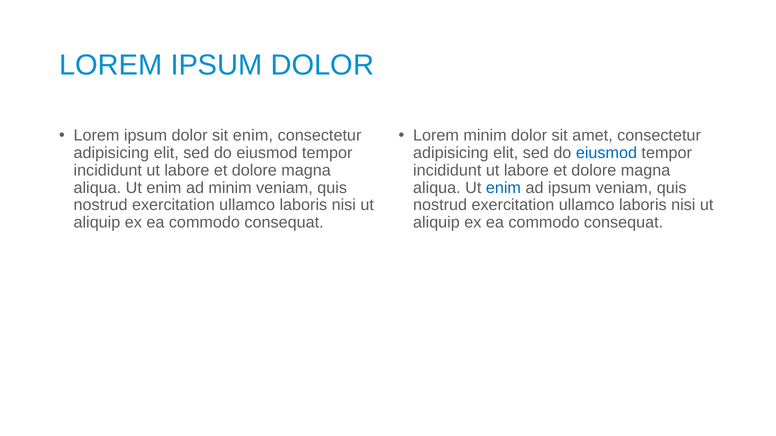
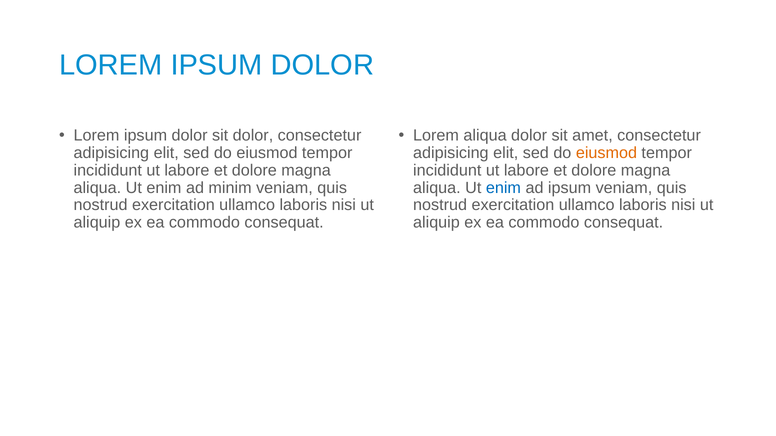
sit enim: enim -> dolor (253, 136)
Lorem minim: minim -> aliqua (485, 136)
eiusmod colour: blue -> orange (606, 153)
